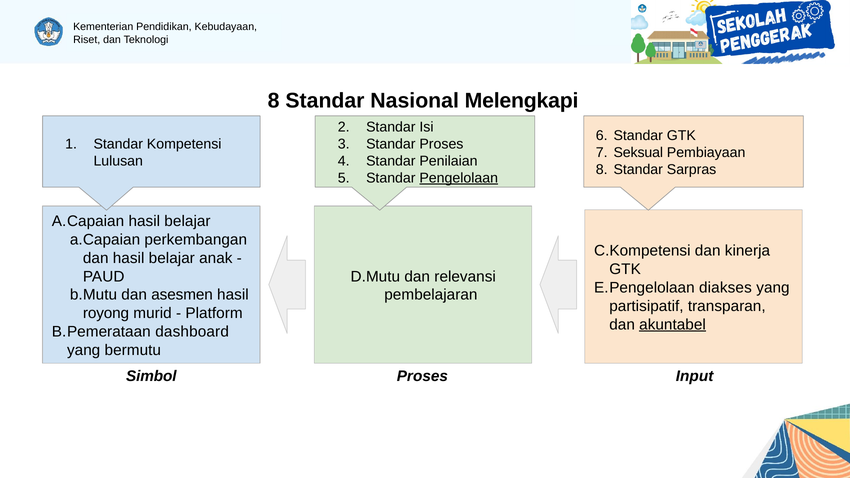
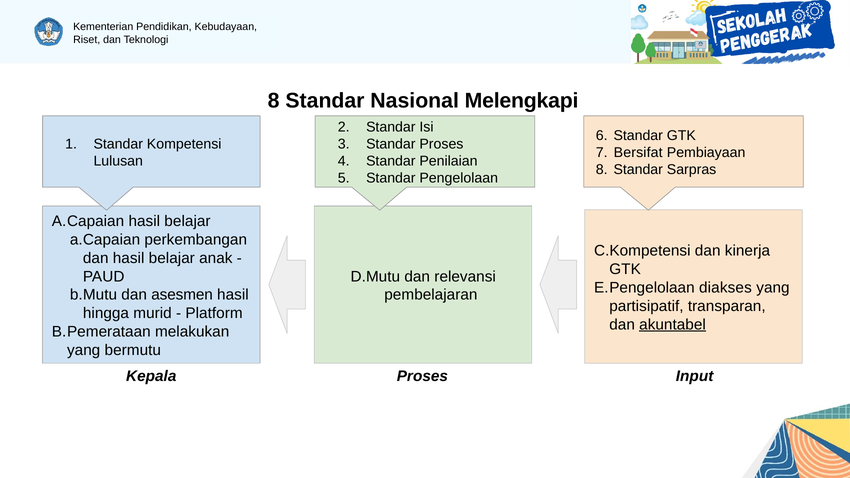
Seksual: Seksual -> Bersifat (638, 152)
Pengelolaan underline: present -> none (459, 178)
royong: royong -> hingga (106, 313)
dashboard: dashboard -> melakukan (192, 332)
Simbol: Simbol -> Kepala (151, 376)
